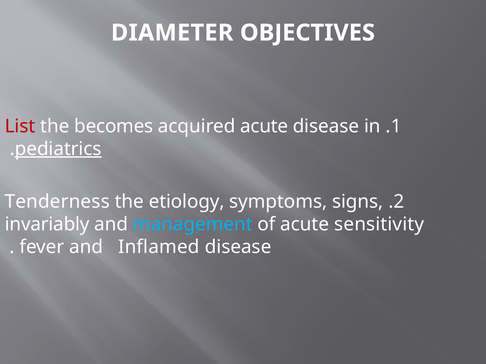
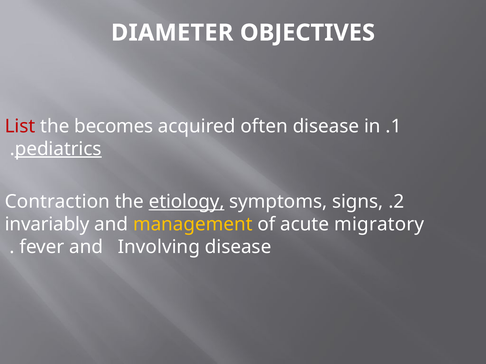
acquired acute: acute -> often (264, 126)
Tenderness: Tenderness -> Contraction (57, 202)
etiology underline: none -> present (187, 202)
management colour: light blue -> yellow (193, 225)
sensitivity: sensitivity -> migratory (379, 225)
Inflamed: Inflamed -> Involving (159, 247)
